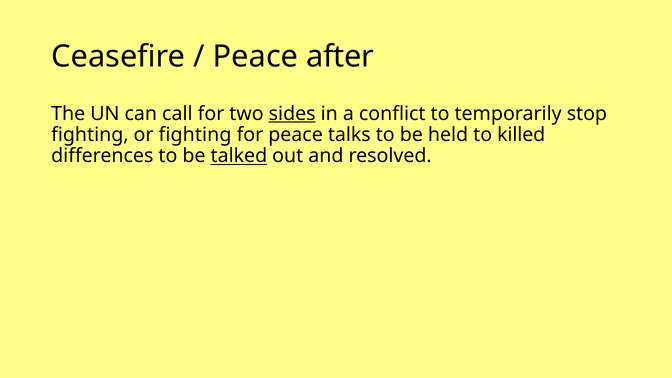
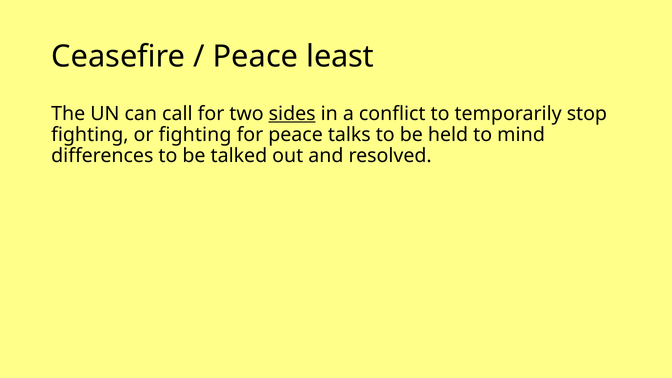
after: after -> least (340, 56)
killed: killed -> mind (521, 135)
talked underline: present -> none (239, 156)
